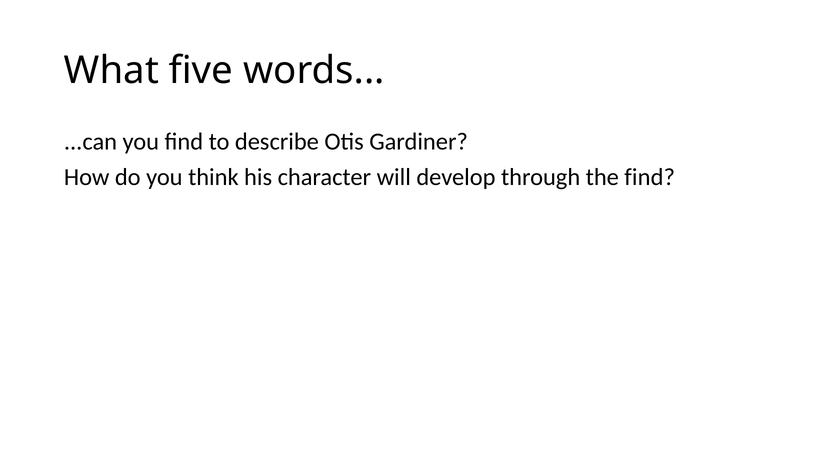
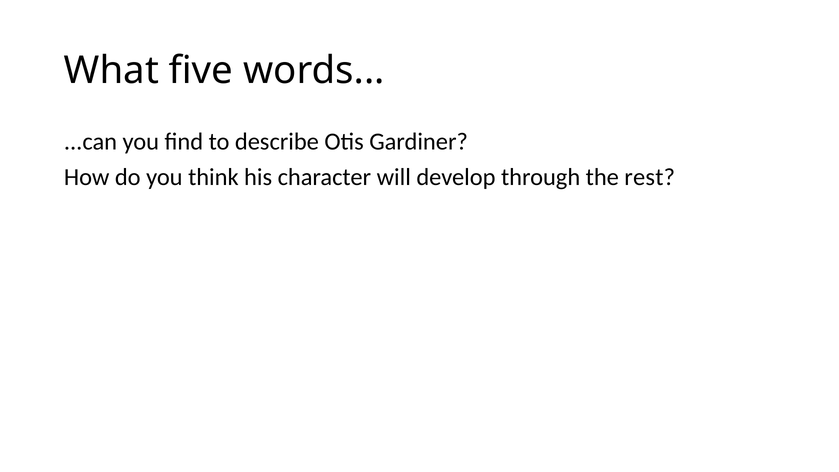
the find: find -> rest (650, 177)
